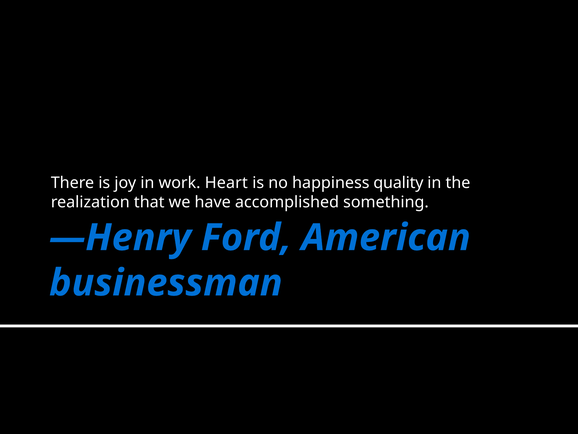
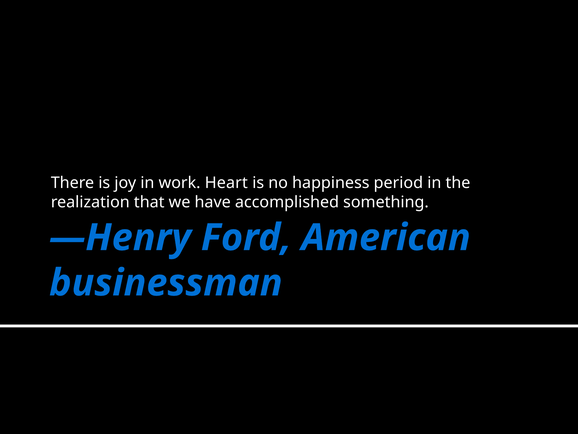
quality: quality -> period (398, 183)
